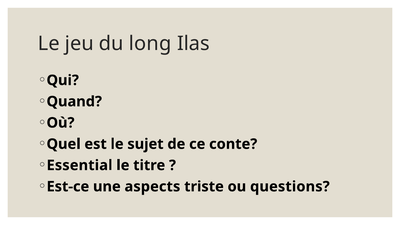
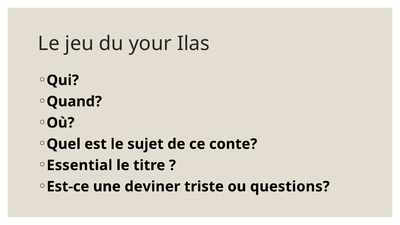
long: long -> your (150, 43)
aspects: aspects -> deviner (152, 187)
